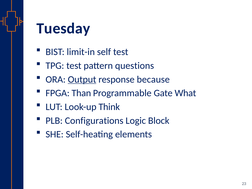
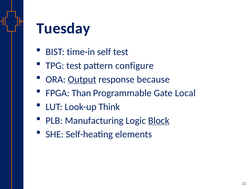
limit-in: limit-in -> time-in (81, 52)
questions: questions -> configure (135, 66)
What: What -> Local (185, 93)
Configurations: Configurations -> Manufacturing (94, 121)
Block underline: none -> present (159, 121)
